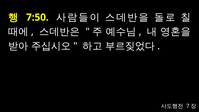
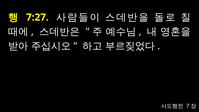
7:50: 7:50 -> 7:27 (37, 17)
